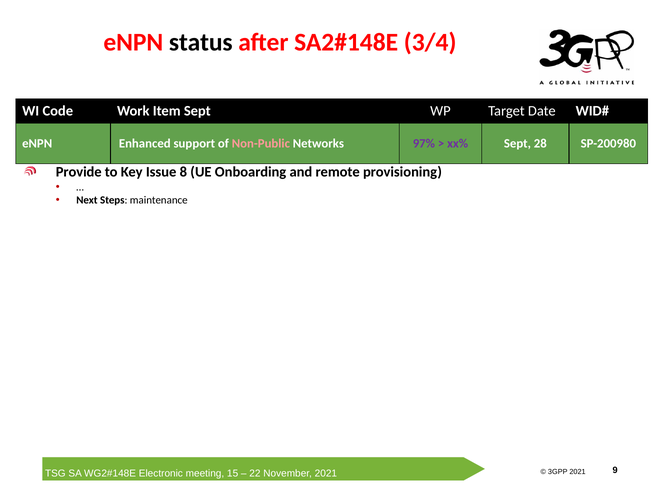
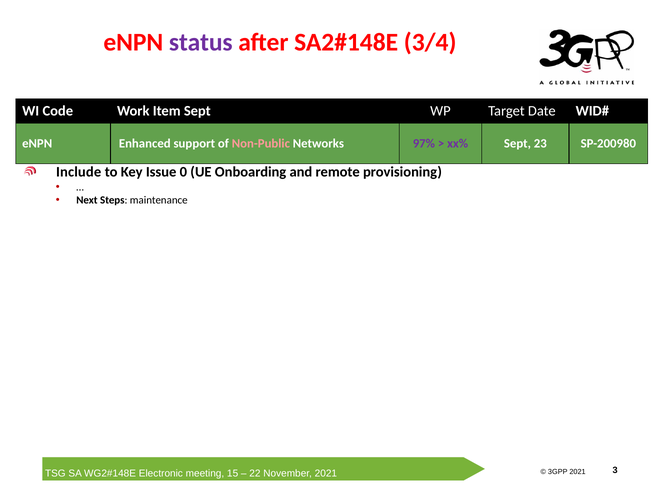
status colour: black -> purple (201, 42)
28: 28 -> 23 (540, 144)
Provide: Provide -> Include (79, 172)
8: 8 -> 0 (183, 172)
9: 9 -> 3 (615, 470)
